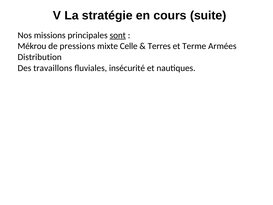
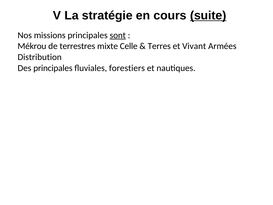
suite underline: none -> present (208, 15)
pressions: pressions -> terrestres (77, 46)
Terme: Terme -> Vivant (194, 46)
Des travaillons: travaillons -> principales (53, 68)
insécurité: insécurité -> forestiers (127, 68)
